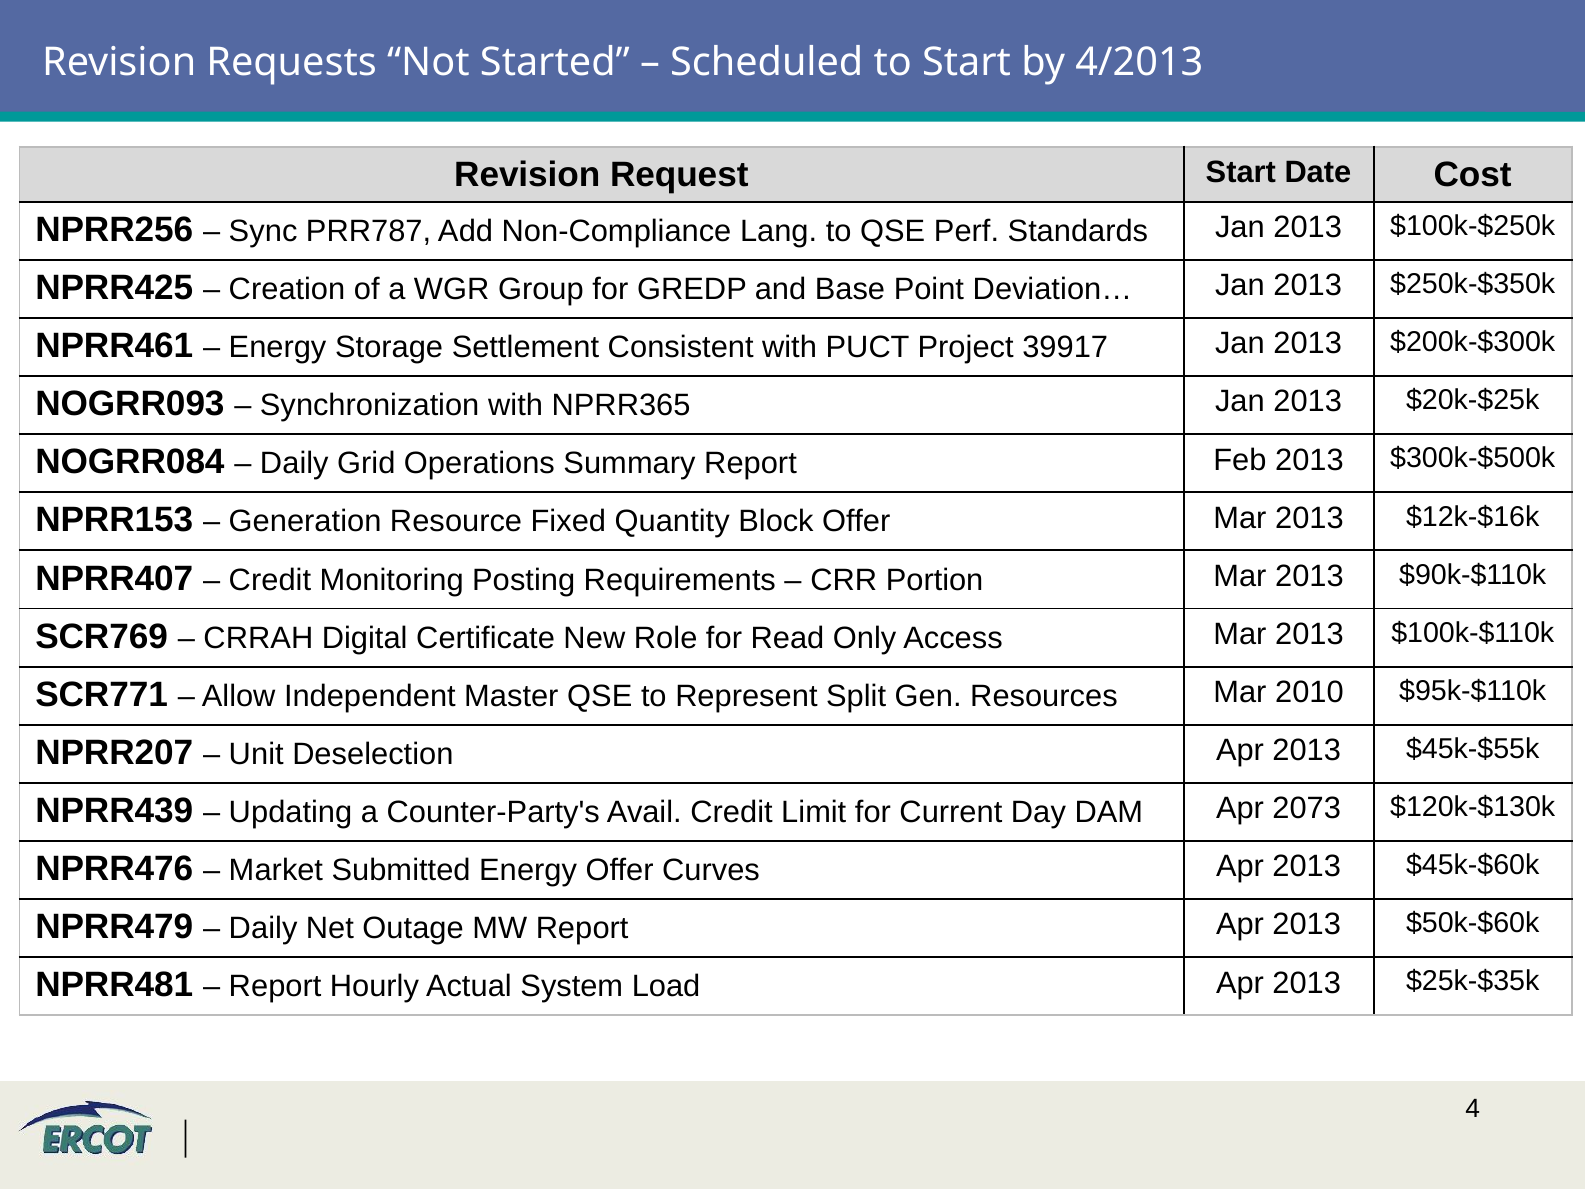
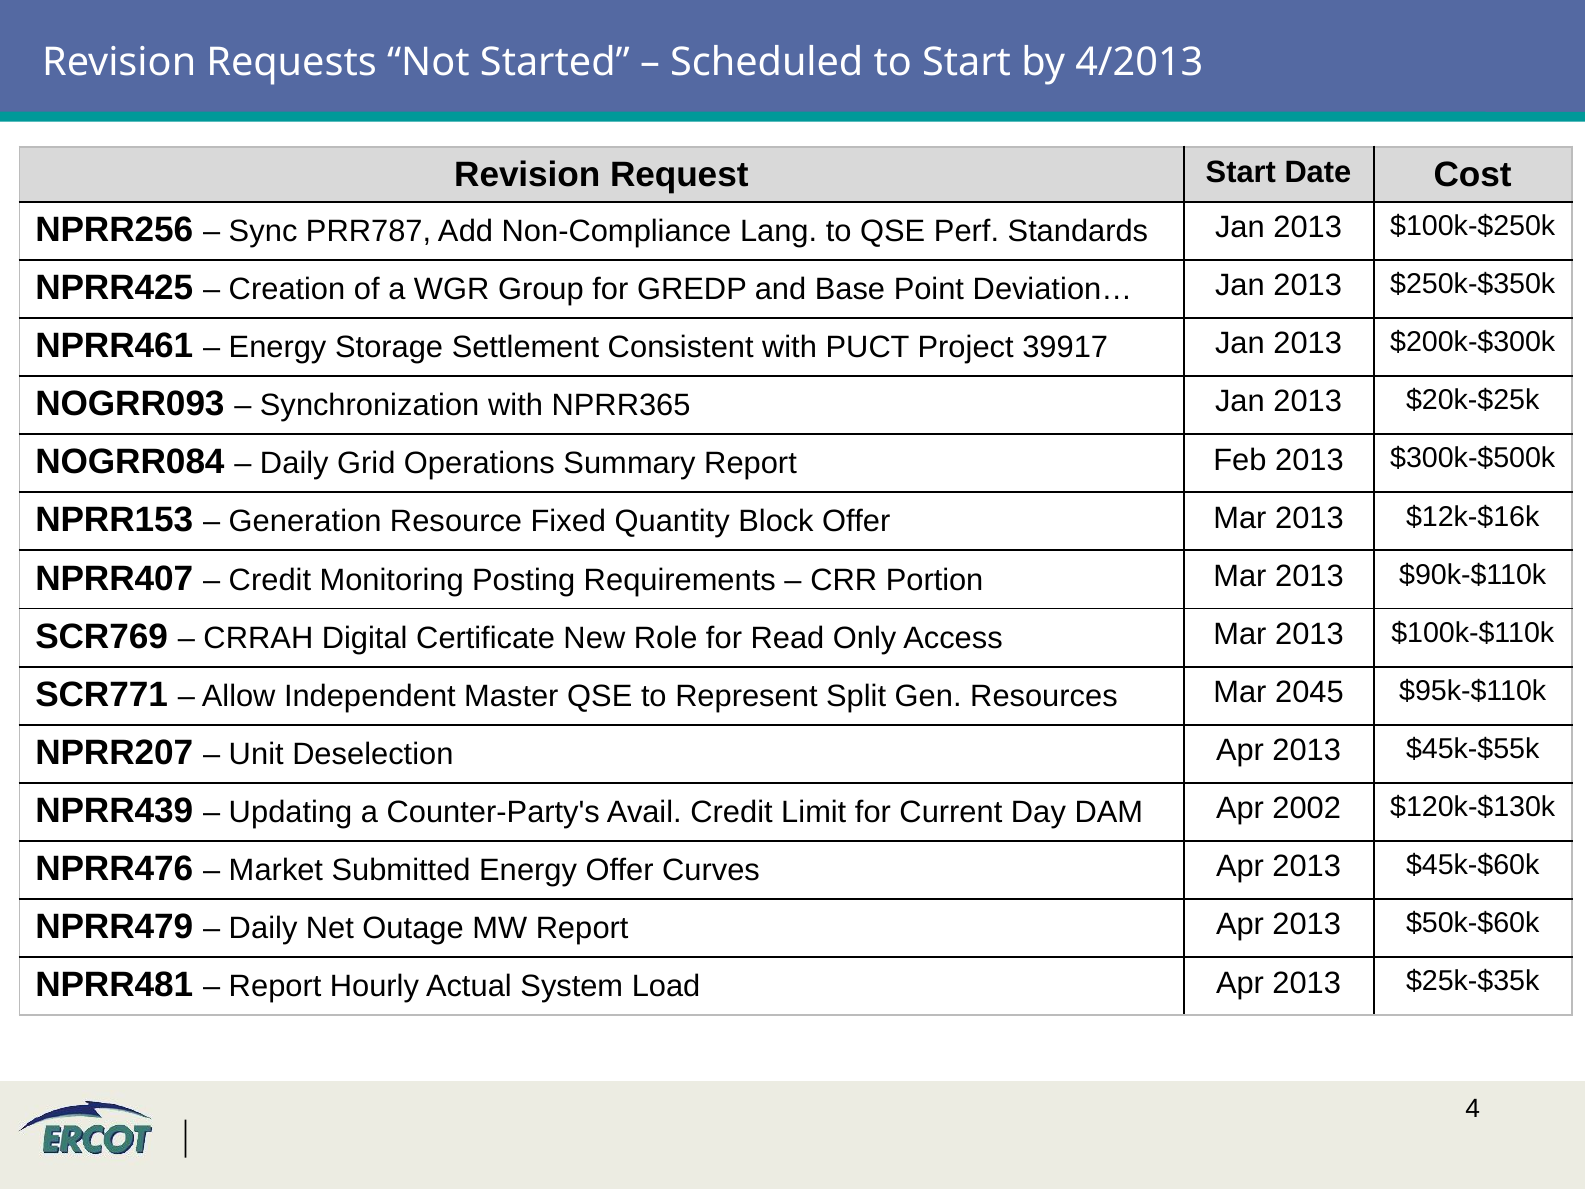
2010: 2010 -> 2045 (1309, 692)
2073: 2073 -> 2002 (1307, 808)
